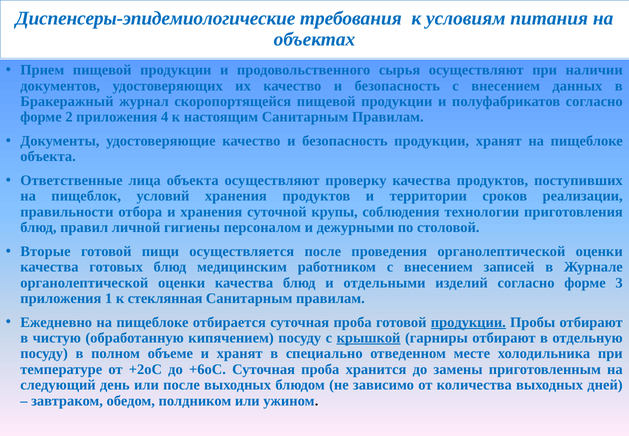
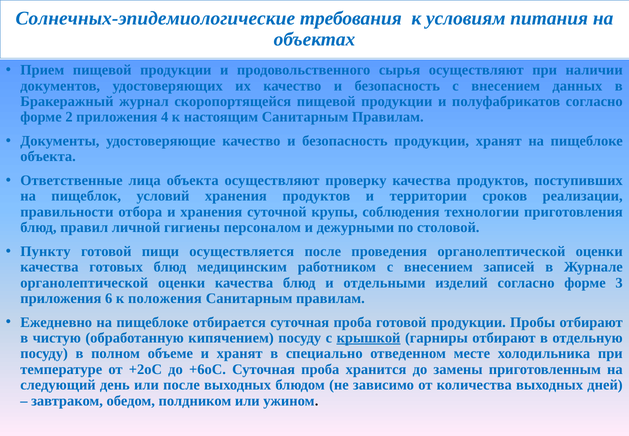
Диспенсеры-эпидемиологические: Диспенсеры-эпидемиологические -> Солнечных-эпидемиологические (155, 18)
Вторые: Вторые -> Пункту (45, 251)
1: 1 -> 6 (109, 298)
стеклянная: стеклянная -> положения (165, 298)
продукции underline: present -> none (468, 322)
